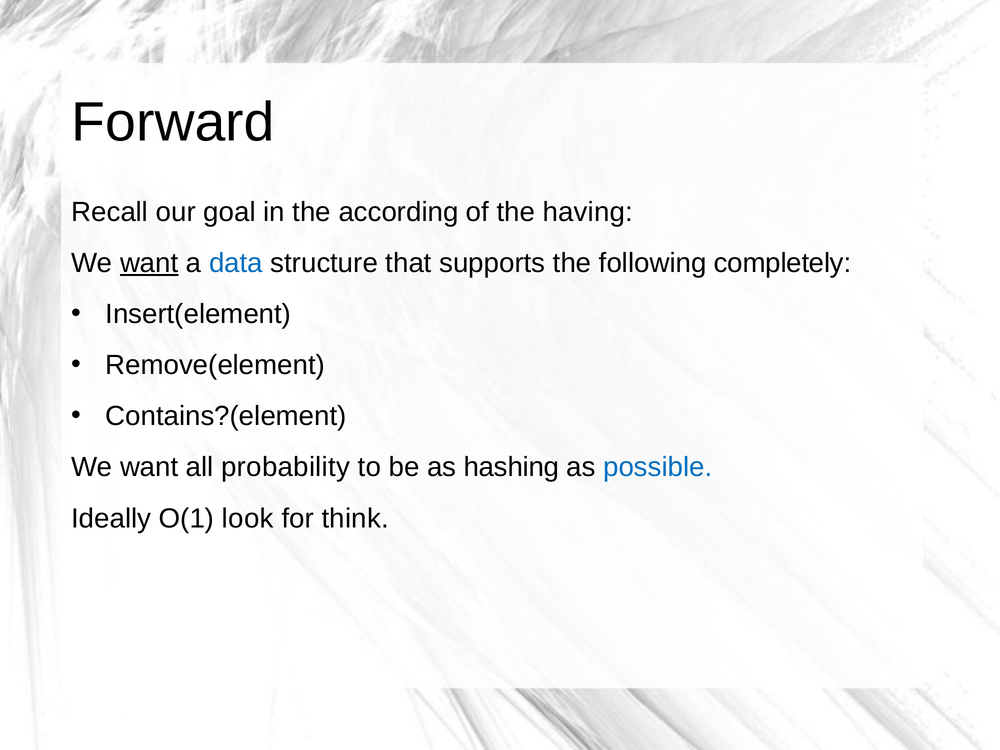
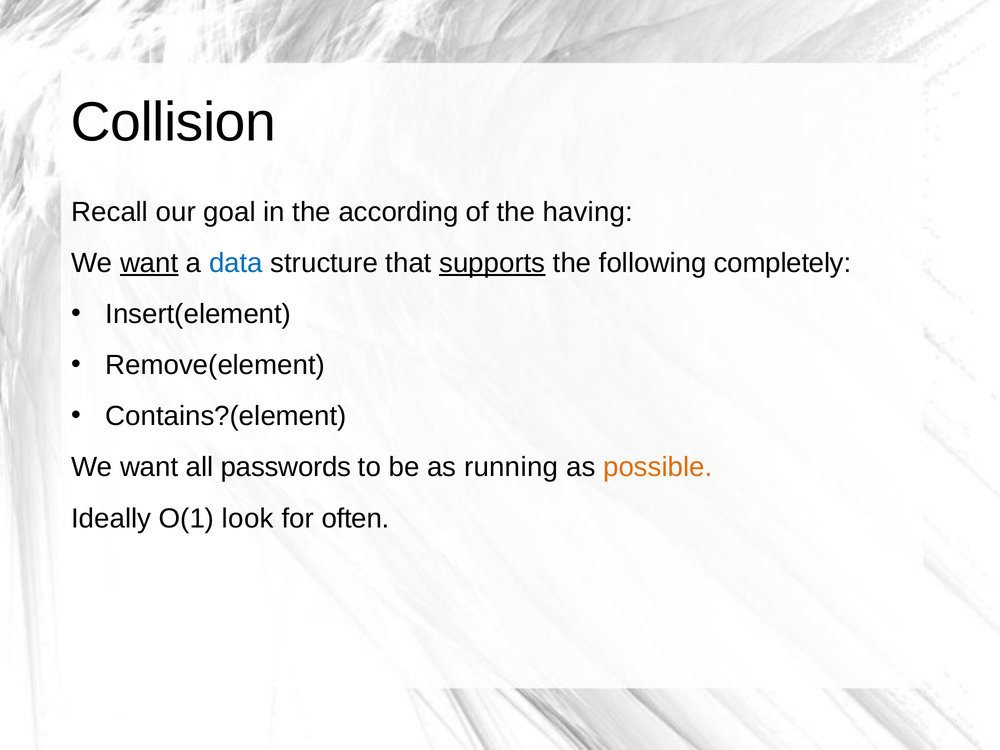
Forward: Forward -> Collision (173, 122)
supports underline: none -> present (492, 263)
probability: probability -> passwords (286, 467)
hashing: hashing -> running (511, 467)
possible colour: blue -> orange (658, 467)
think: think -> often (355, 518)
